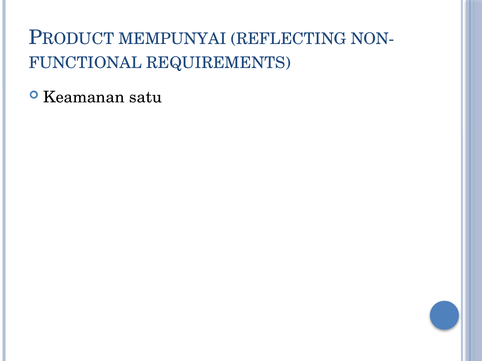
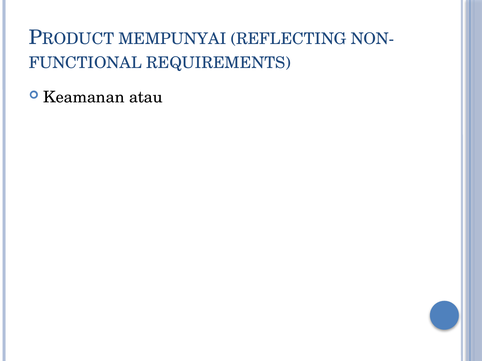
satu: satu -> atau (146, 97)
